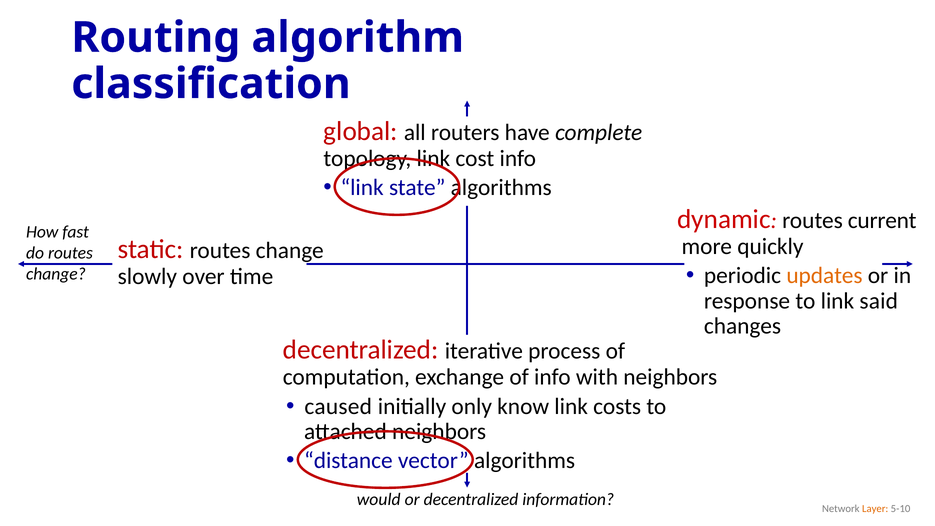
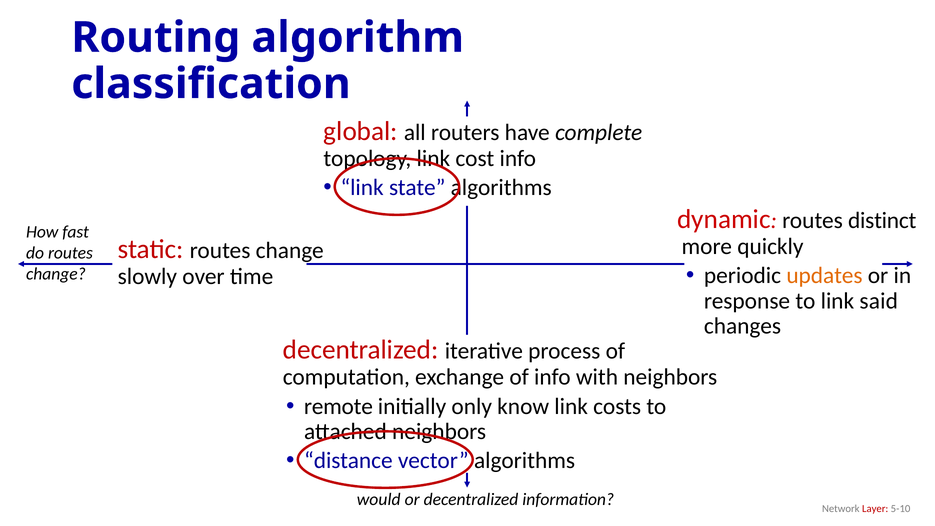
current: current -> distinct (882, 220)
caused: caused -> remote (338, 406)
Layer colour: orange -> red (875, 509)
